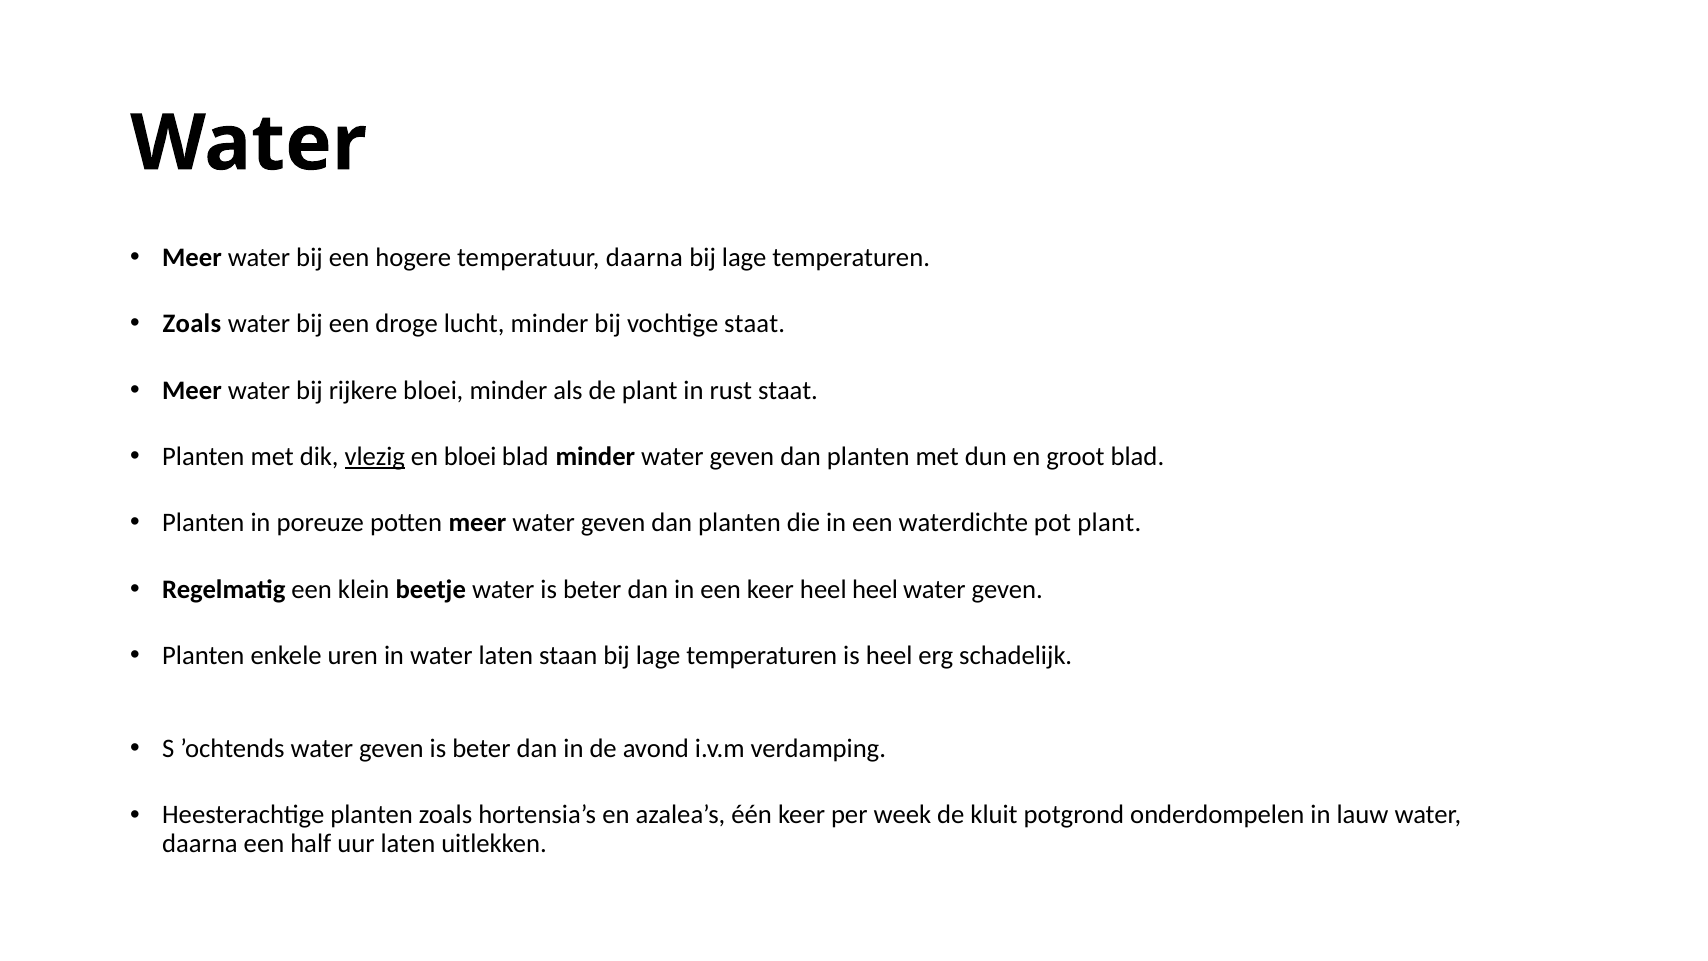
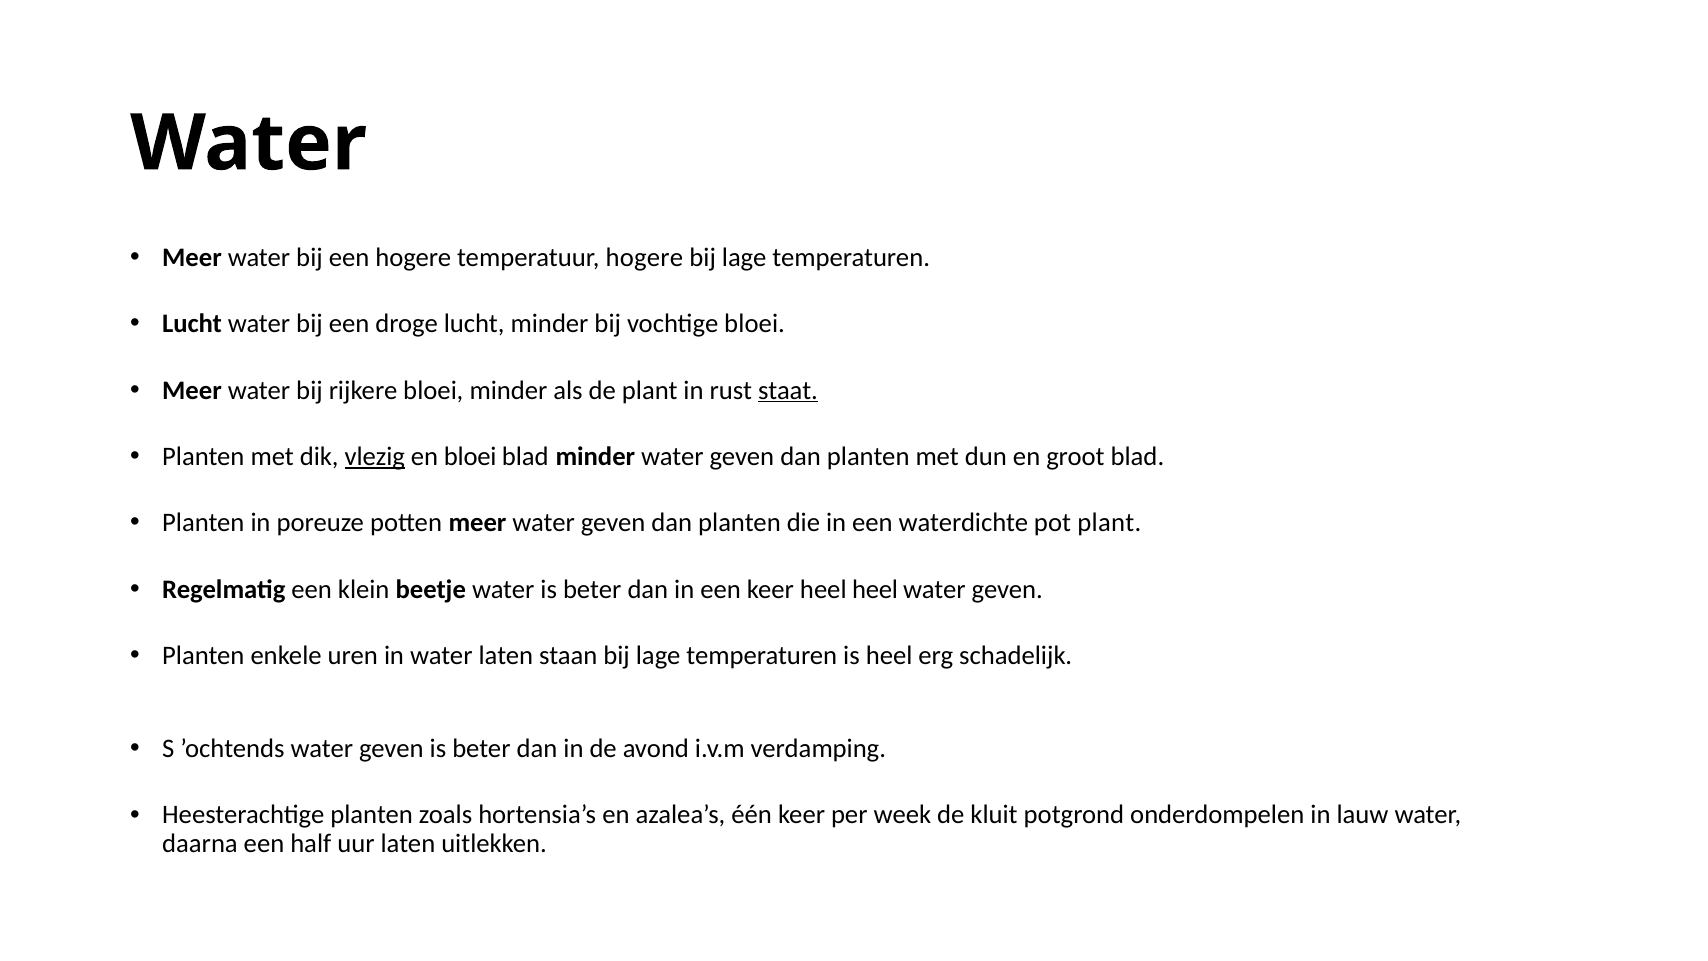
temperatuur daarna: daarna -> hogere (644, 257)
Zoals: Zoals -> Lucht (192, 324)
vochtige staat: staat -> bloei (755, 324)
staat underline: none -> present (788, 390)
